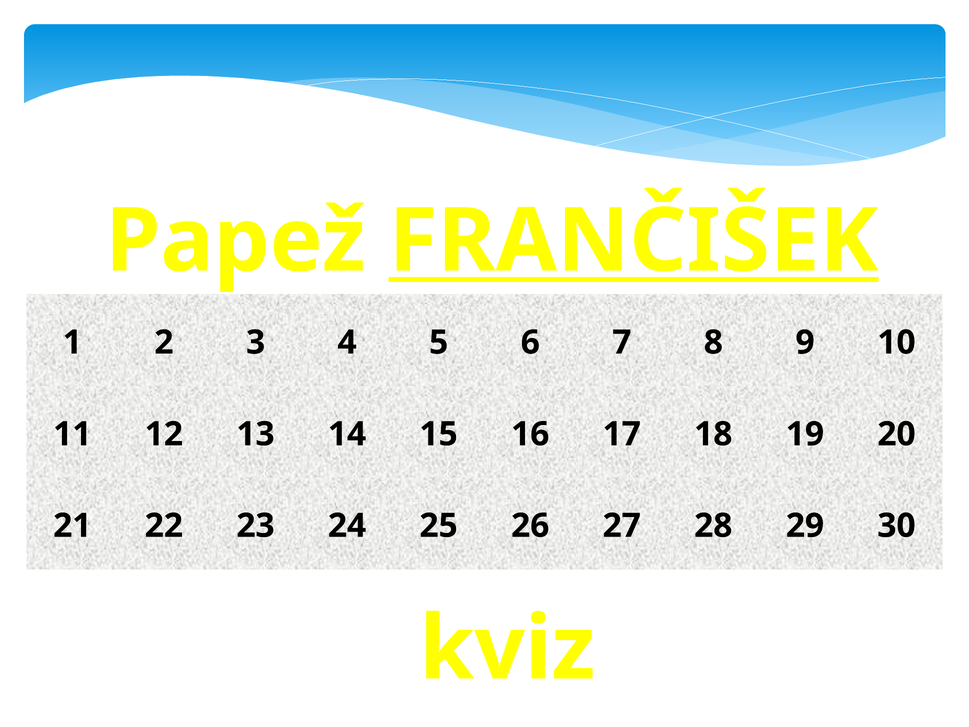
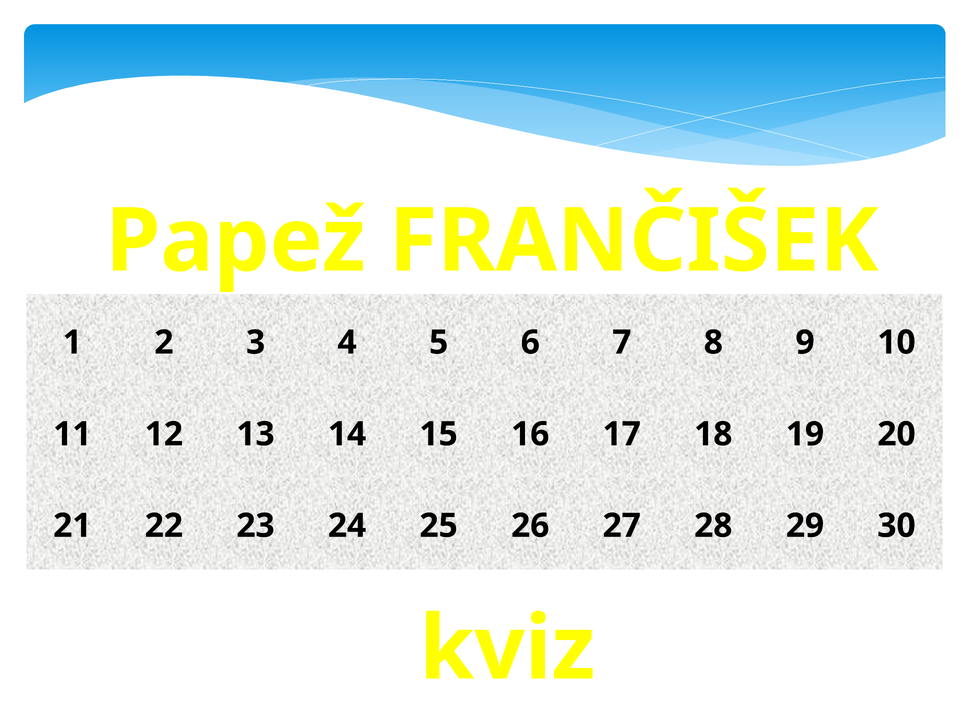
FRANČIŠEK underline: present -> none (634, 241)
